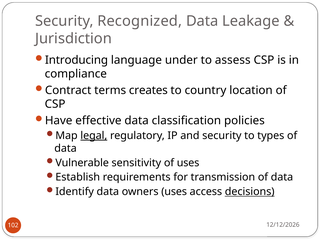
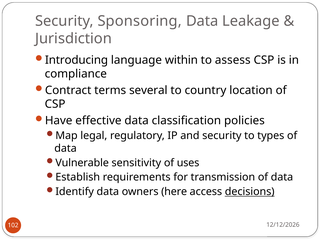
Recognized: Recognized -> Sponsoring (140, 21)
under: under -> within (181, 60)
creates: creates -> several (148, 90)
legal underline: present -> none (94, 136)
owners uses: uses -> here (174, 192)
